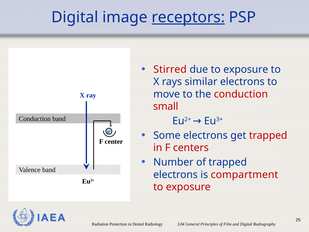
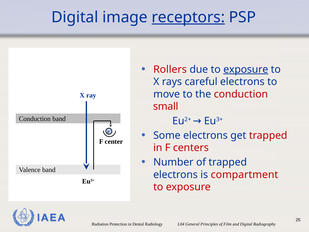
Stirred: Stirred -> Rollers (170, 69)
exposure underline: none -> present (246, 69)
similar: similar -> careful (201, 82)
